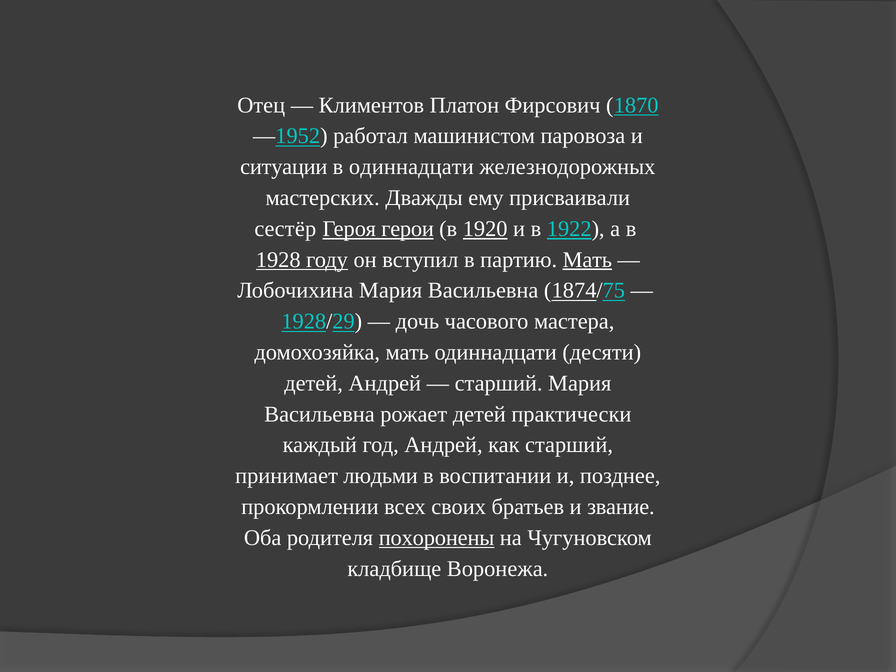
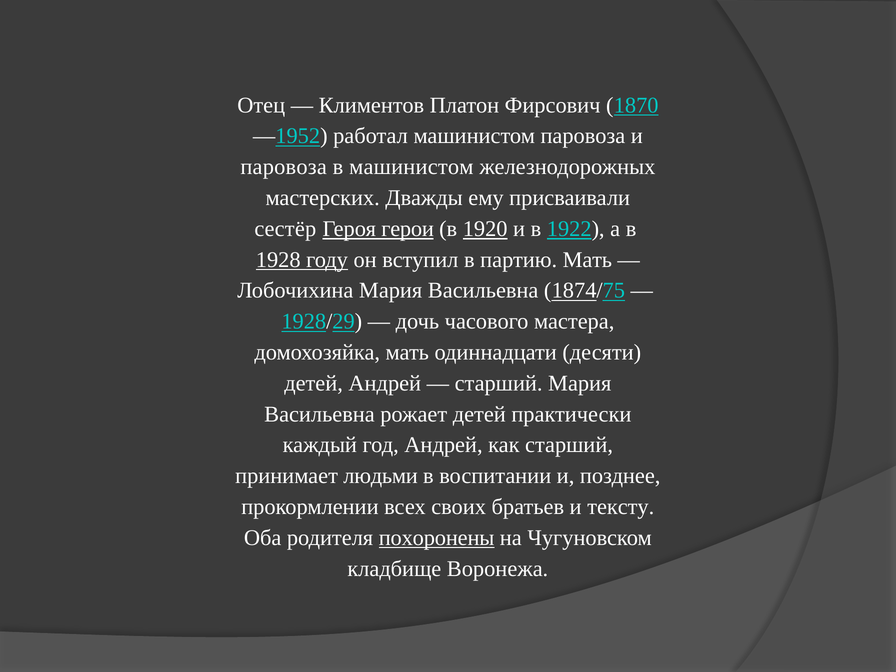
ситуации: ситуации -> паровоза (284, 167)
в одиннадцати: одиннадцати -> машинистом (411, 167)
Мать underline: present -> none (587, 260)
звание: звание -> тексту (621, 507)
